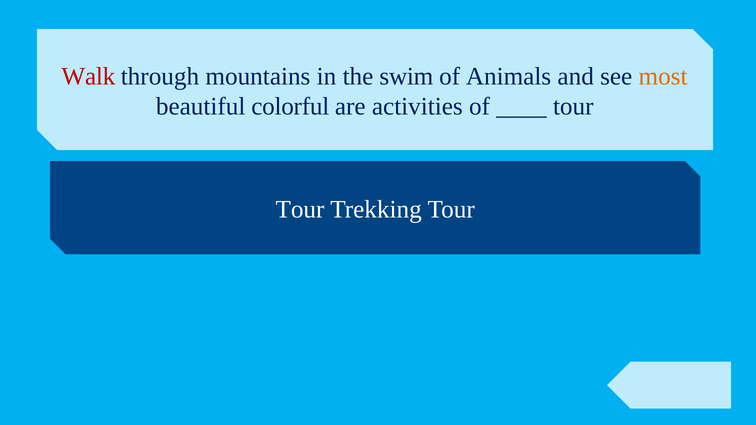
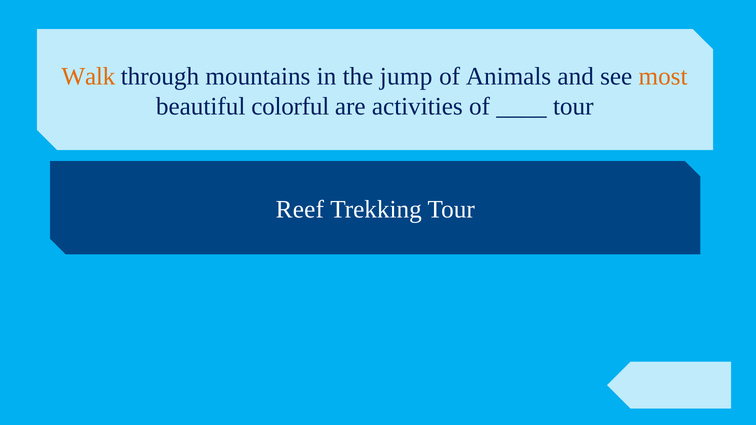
Walk colour: red -> orange (88, 76)
swim: swim -> jump (406, 76)
Tour: Tour -> Reef (300, 210)
